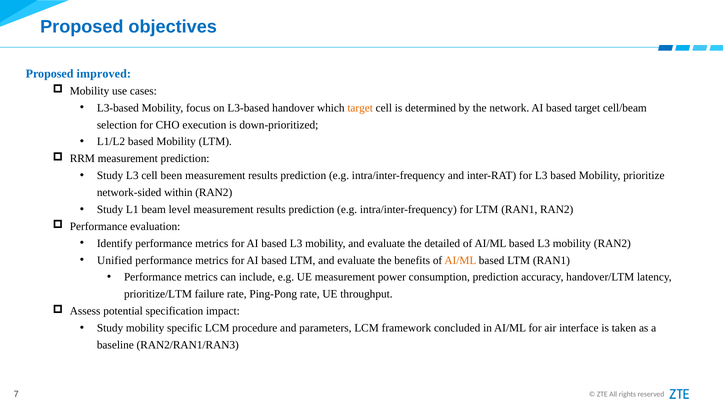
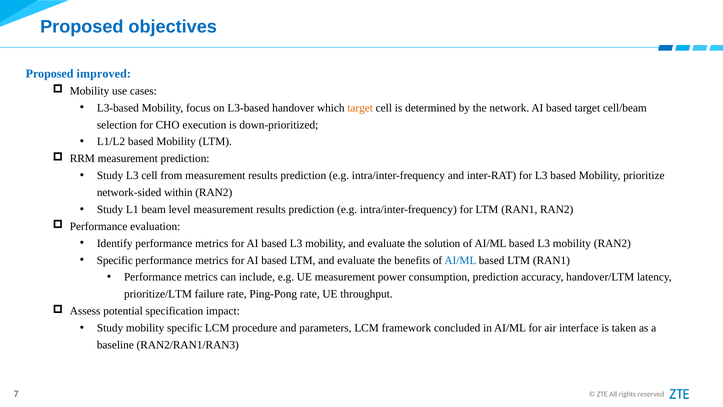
been: been -> from (171, 175)
detailed: detailed -> solution (442, 243)
Unified: Unified -> Specific (115, 260)
AI/ML colour: orange -> blue (460, 260)
